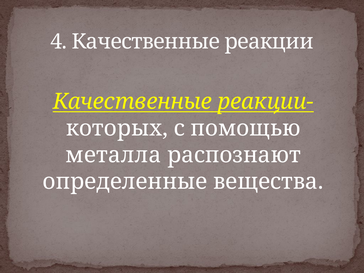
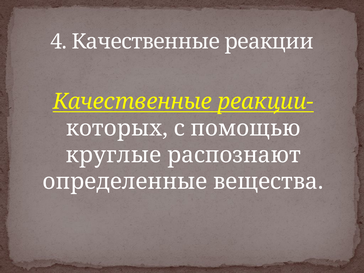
металла: металла -> круглые (113, 155)
